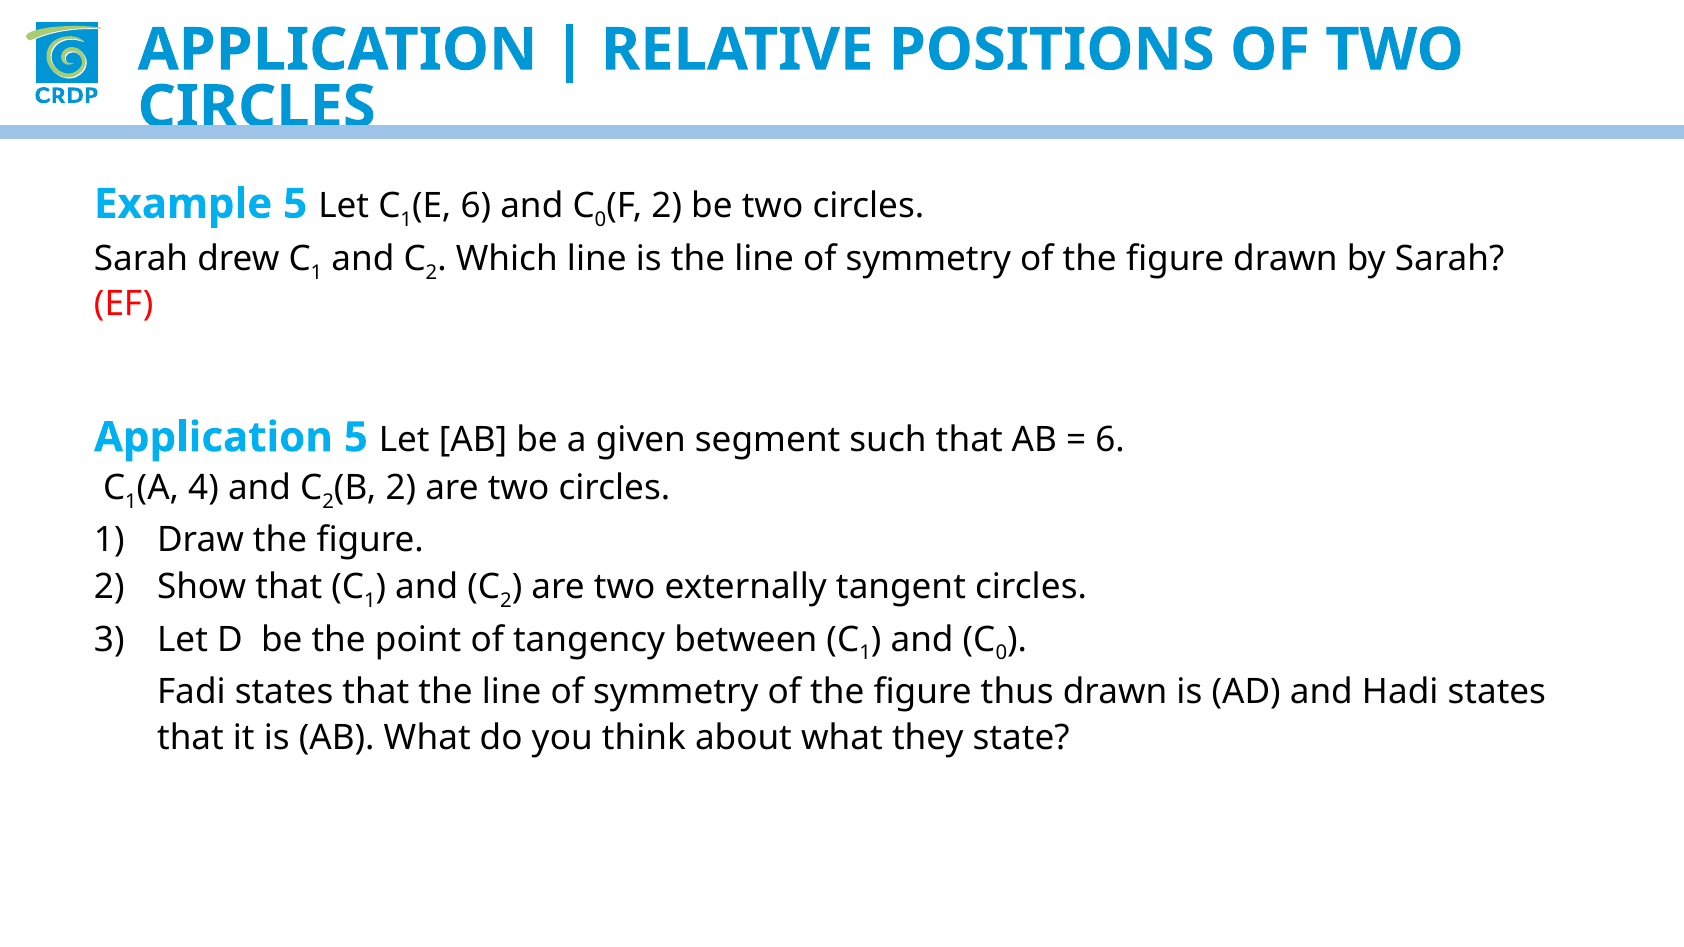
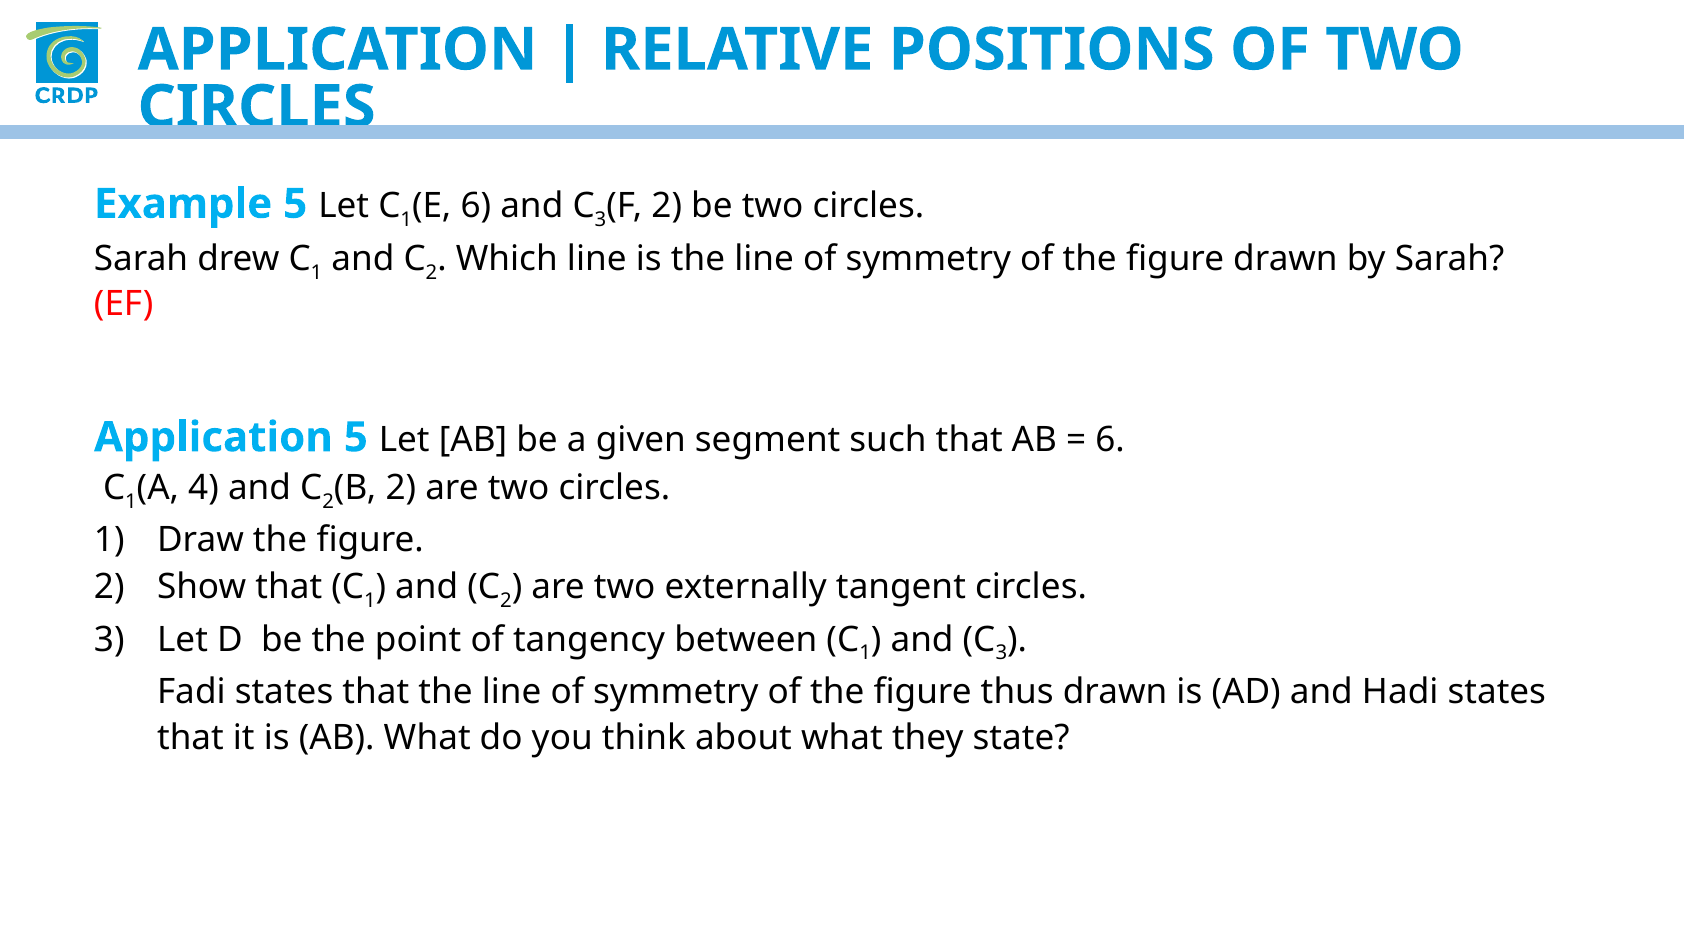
0: 0 -> 3 (601, 220)
0: 0 -> 3 (1001, 653)
